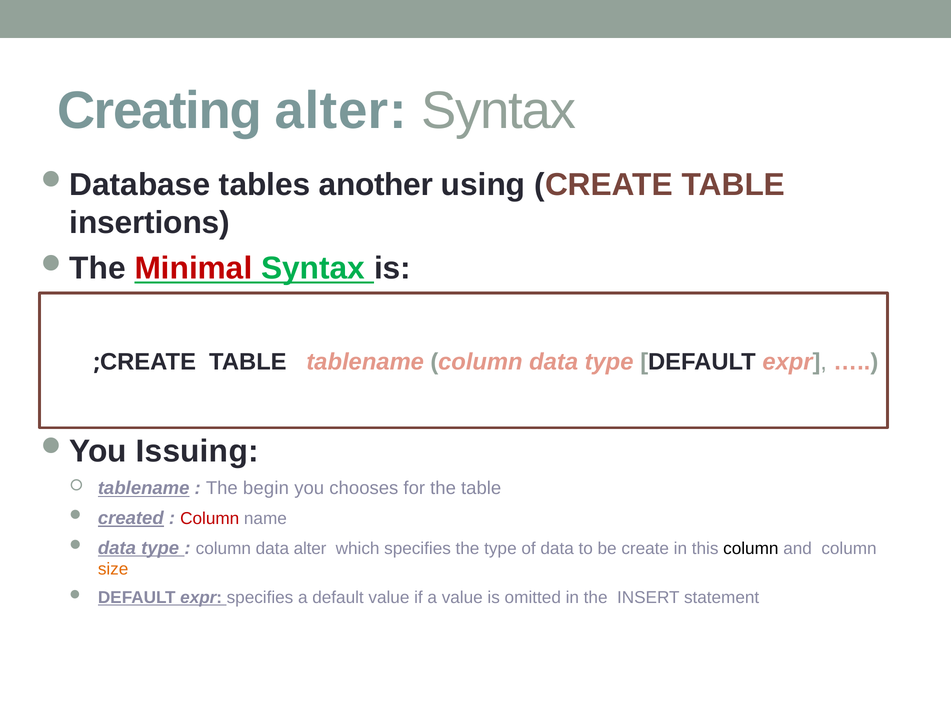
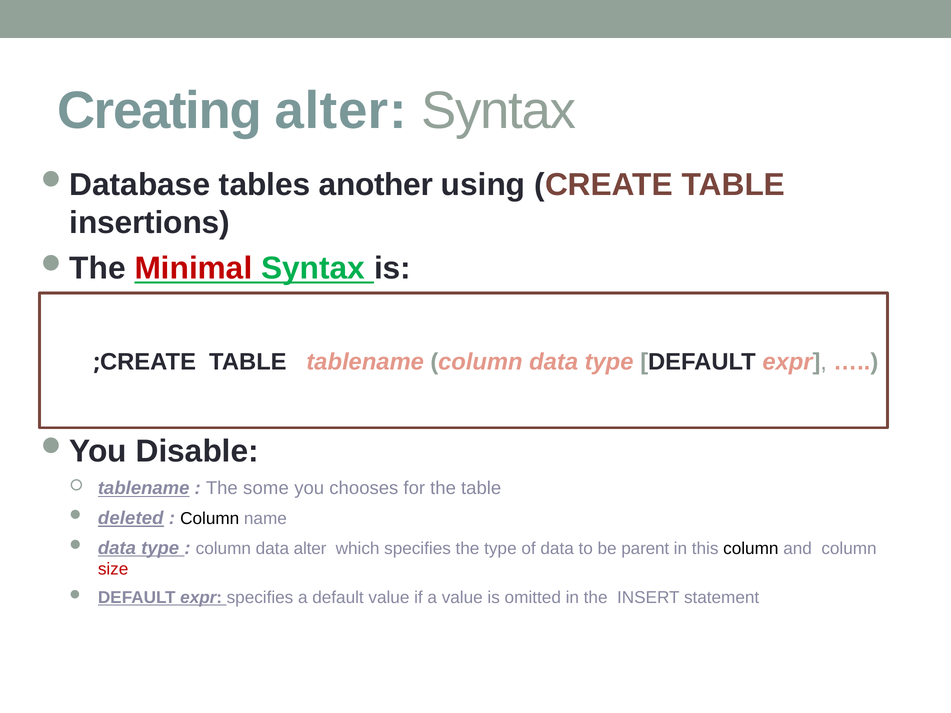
Issuing: Issuing -> Disable (197, 451)
begin: begin -> some (266, 488)
created: created -> deleted (131, 518)
Column colour: red -> black (210, 519)
be create: create -> parent (645, 549)
size colour: orange -> red (113, 569)
